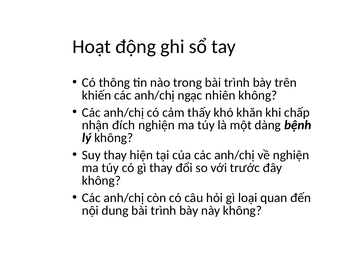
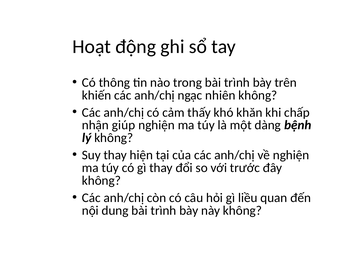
đích: đích -> giúp (124, 125)
loại: loại -> liều (248, 198)
